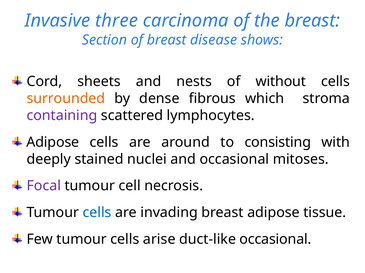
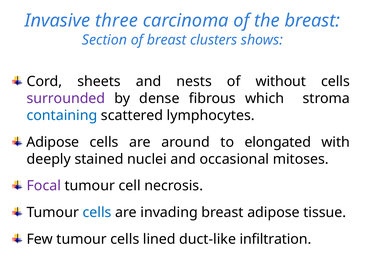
disease: disease -> clusters (214, 40)
surrounded colour: orange -> purple (66, 99)
containing colour: purple -> blue (62, 116)
consisting: consisting -> elongated (278, 142)
arise: arise -> lined (159, 240)
duct-like occasional: occasional -> infiltration (275, 240)
